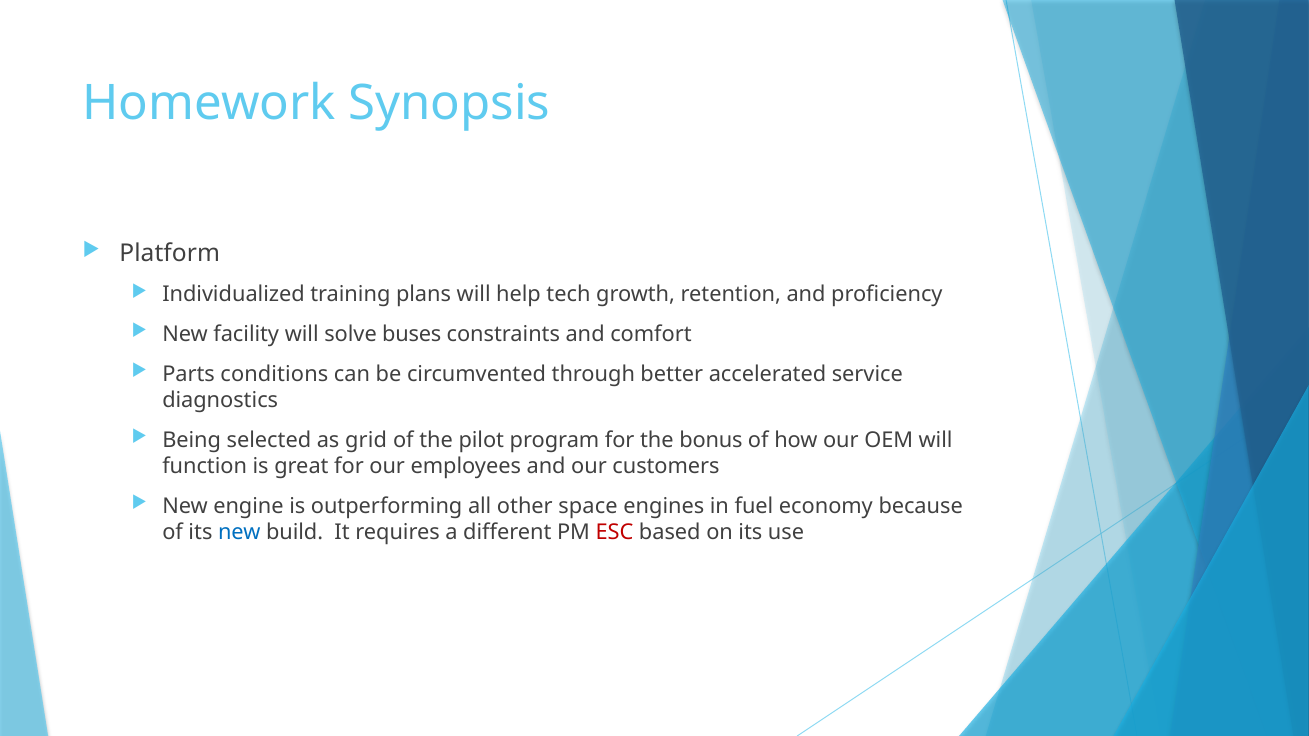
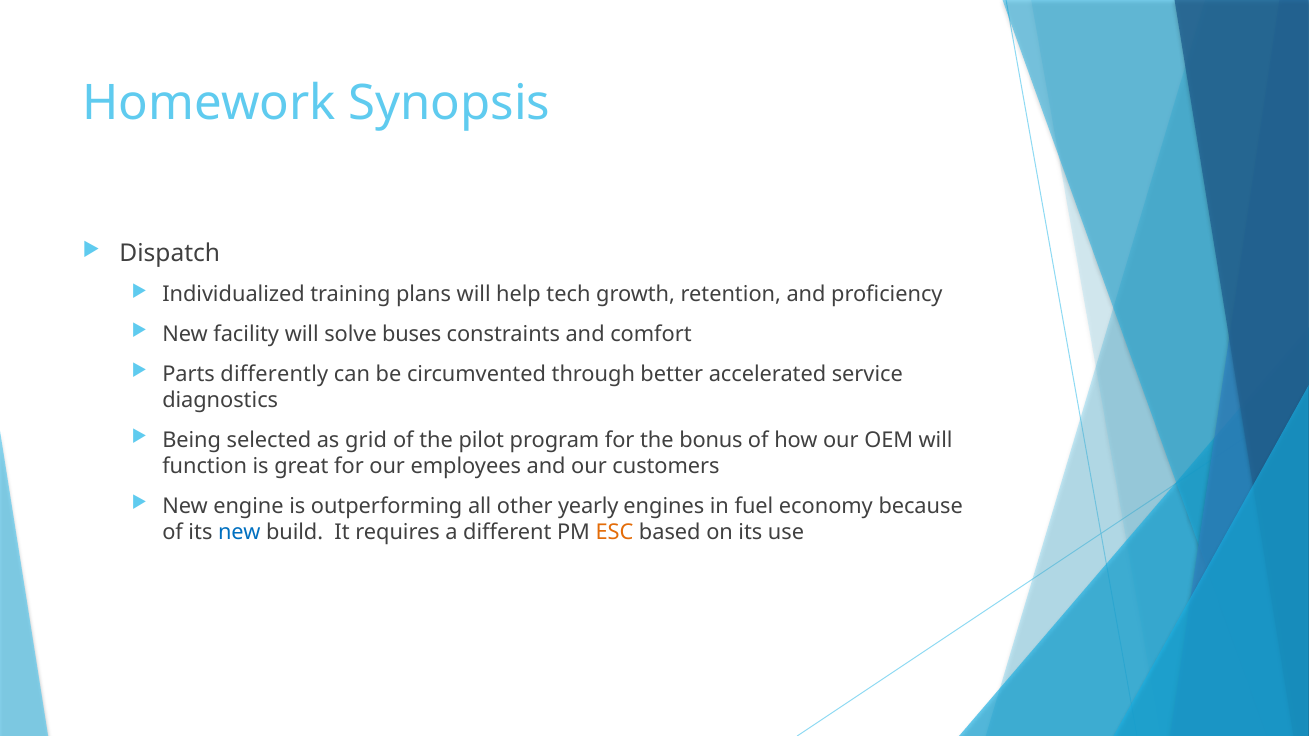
Platform: Platform -> Dispatch (170, 253)
conditions: conditions -> differently (274, 374)
space: space -> yearly (588, 506)
ESC colour: red -> orange (615, 532)
